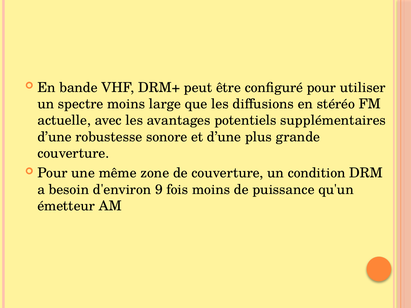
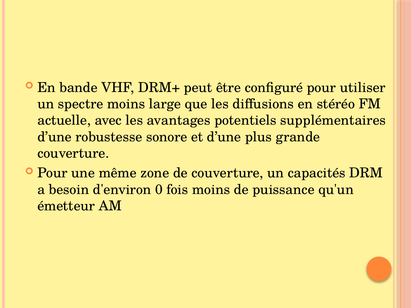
condition: condition -> capacités (317, 173)
9: 9 -> 0 (159, 190)
